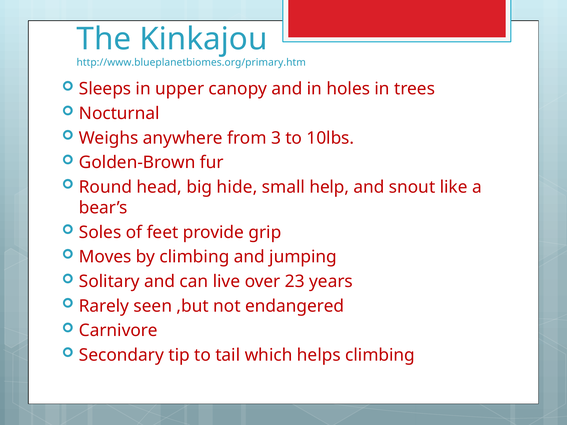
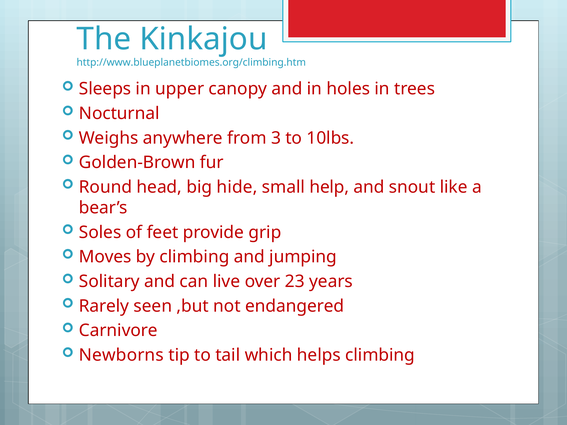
http://www.blueplanetbiomes.org/primary.htm: http://www.blueplanetbiomes.org/primary.htm -> http://www.blueplanetbiomes.org/climbing.htm (191, 63)
Secondary: Secondary -> Newborns (121, 355)
